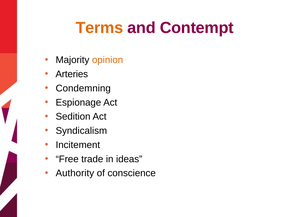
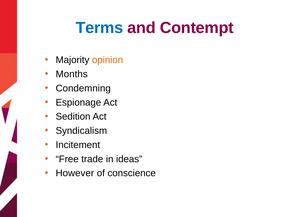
Terms colour: orange -> blue (99, 28)
Arteries: Arteries -> Months (72, 74)
Authority: Authority -> However (75, 173)
